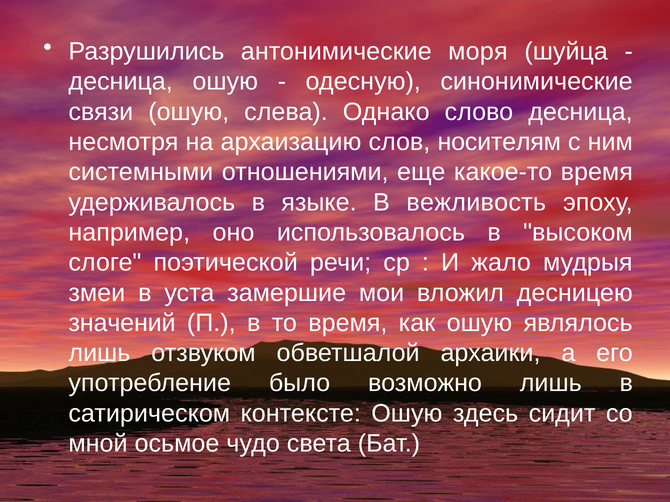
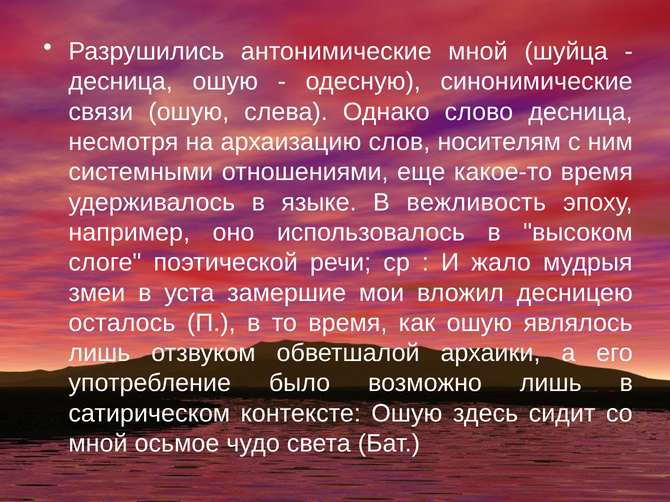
антонимические моря: моря -> мной (478, 52)
значений: значений -> осталось (122, 323)
